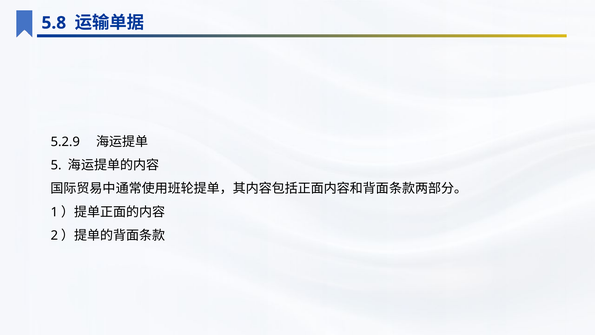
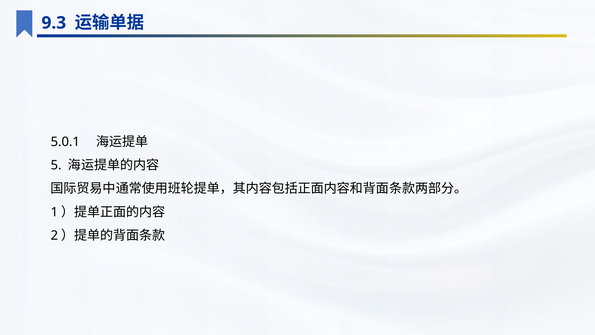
5.8: 5.8 -> 9.3 (54, 23)
5.2.9: 5.2.9 -> 5.0.1 (65, 142)
